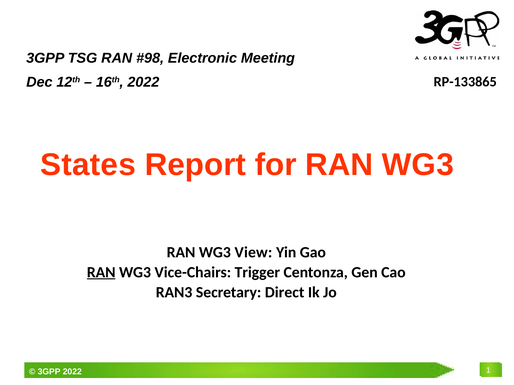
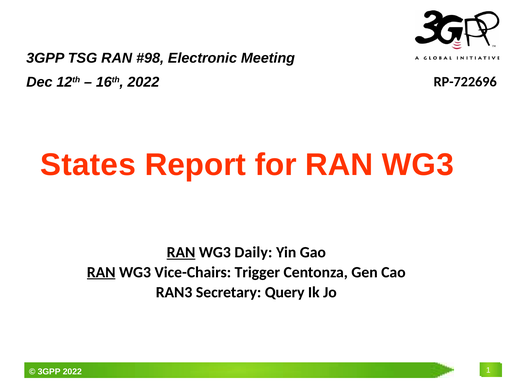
RP-133865: RP-133865 -> RP-722696 (465, 82)
RAN underline: none -> present (181, 253)
View: View -> Daily (253, 253)
Direct: Direct -> Query (285, 293)
